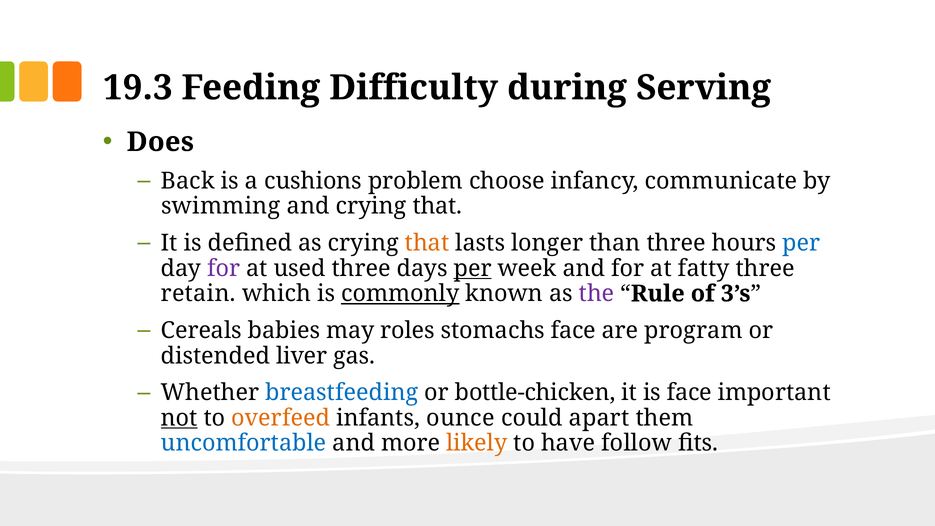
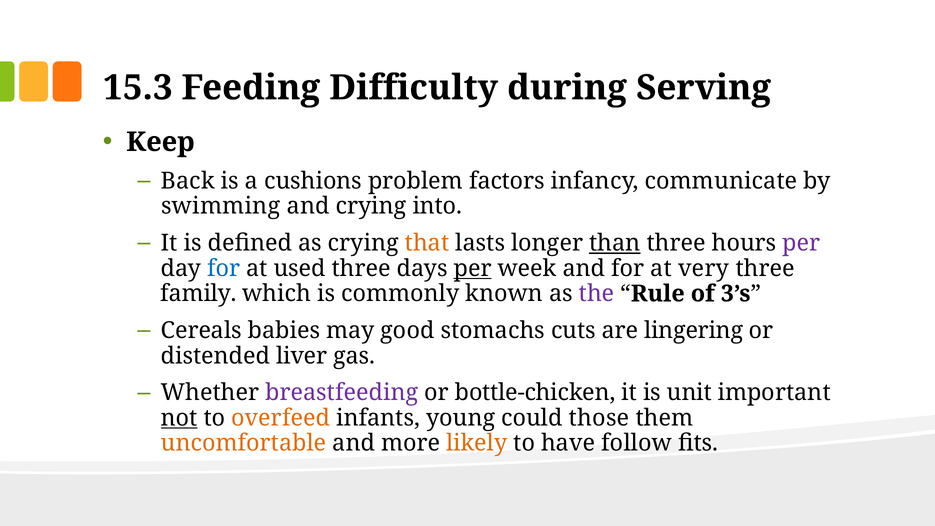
19.3: 19.3 -> 15.3 (138, 88)
Does: Does -> Keep (161, 142)
choose: choose -> factors (507, 181)
and crying that: that -> into (437, 206)
than underline: none -> present (615, 243)
per colour: blue -> purple (801, 243)
for colour: purple -> blue (224, 268)
fatty: fatty -> very (704, 268)
retain: retain -> family (199, 294)
commonly underline: present -> none (400, 294)
roles: roles -> good (407, 331)
stomachs face: face -> cuts (573, 331)
program: program -> lingering (694, 331)
breastfeeding colour: blue -> purple (342, 393)
is face: face -> unit (689, 393)
ounce: ounce -> young (461, 418)
apart: apart -> those (599, 418)
uncomfortable colour: blue -> orange (244, 443)
